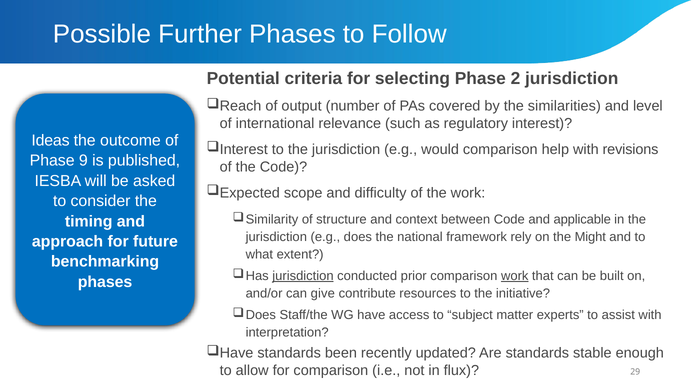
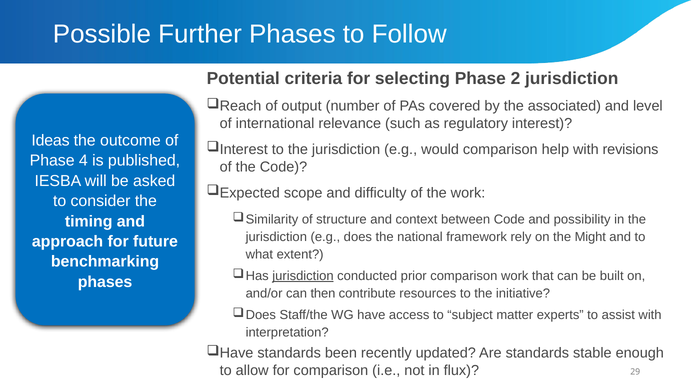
similarities: similarities -> associated (564, 106)
9: 9 -> 4 (83, 161)
applicable: applicable -> possibility (582, 219)
work underline: present -> none (515, 276)
give: give -> then (323, 293)
